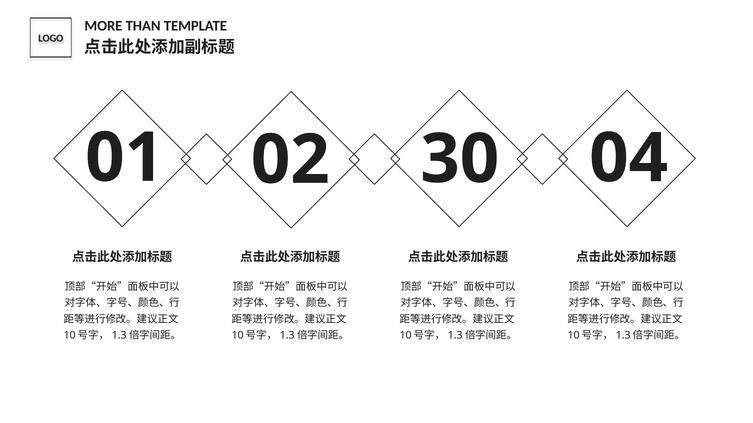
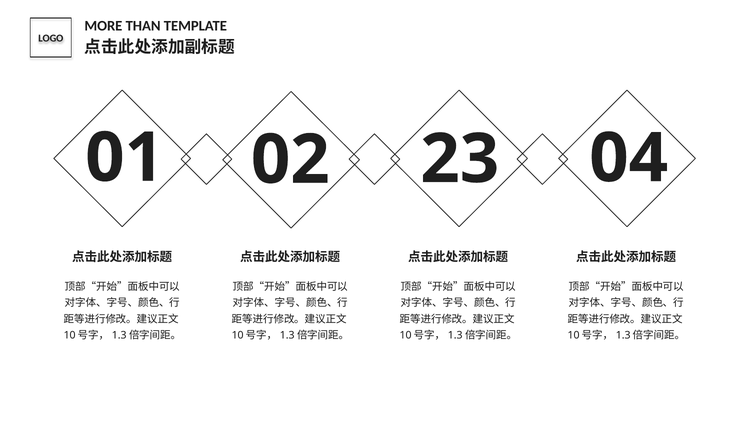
30: 30 -> 23 (460, 160)
